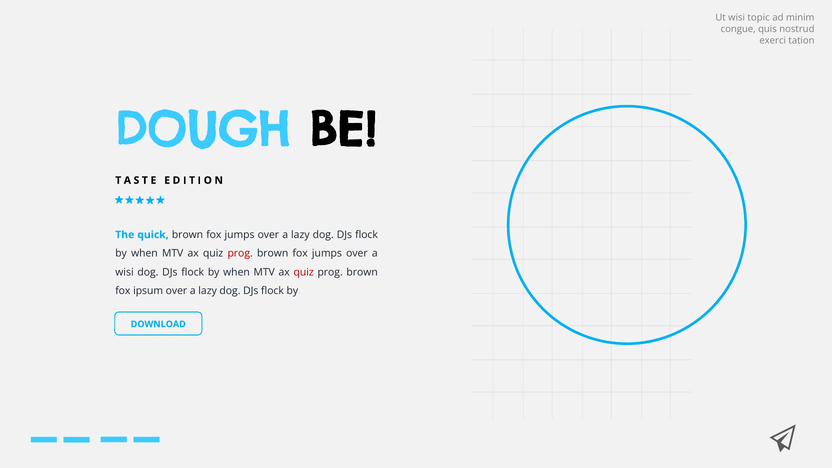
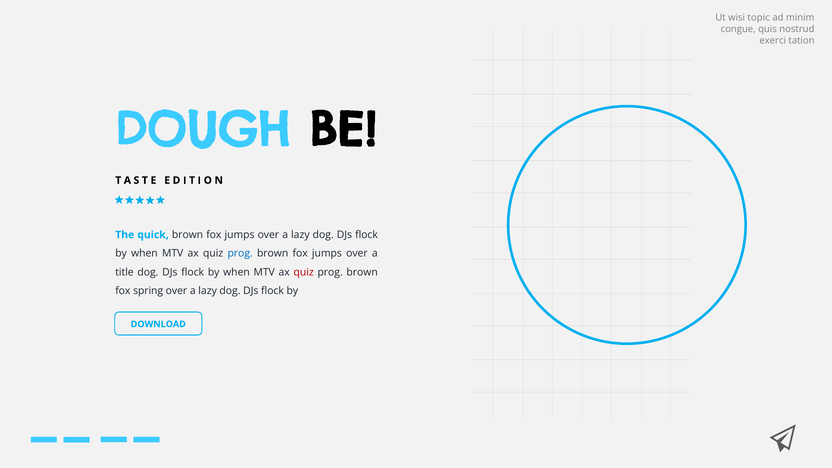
prog colour: red -> blue (240, 253)
wisi: wisi -> title (124, 272)
ipsum: ipsum -> spring (148, 291)
